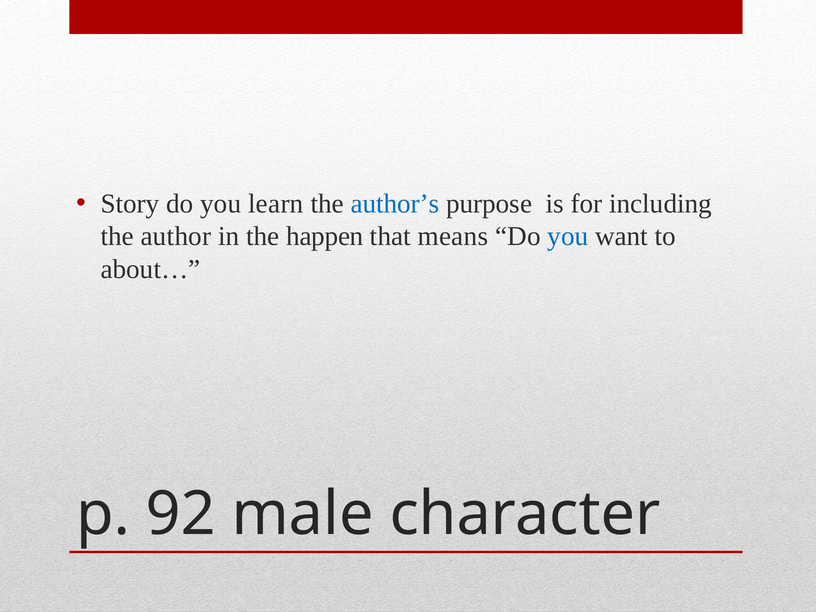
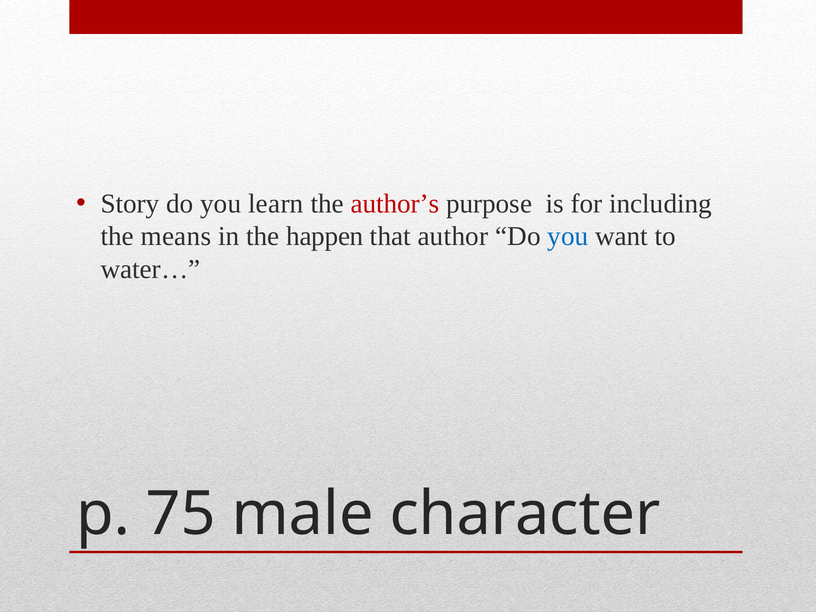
author’s colour: blue -> red (395, 204)
author: author -> means (176, 236)
means: means -> author (453, 236)
about…: about… -> water… (150, 269)
92: 92 -> 75 (181, 514)
